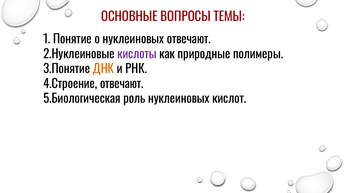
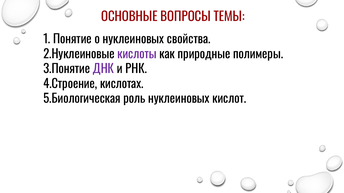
нуклеиновых отвечают: отвечают -> свойства (189, 39)
ДНК colour: orange -> purple (104, 69)
отвечают: отвечают -> кислотах (122, 84)
